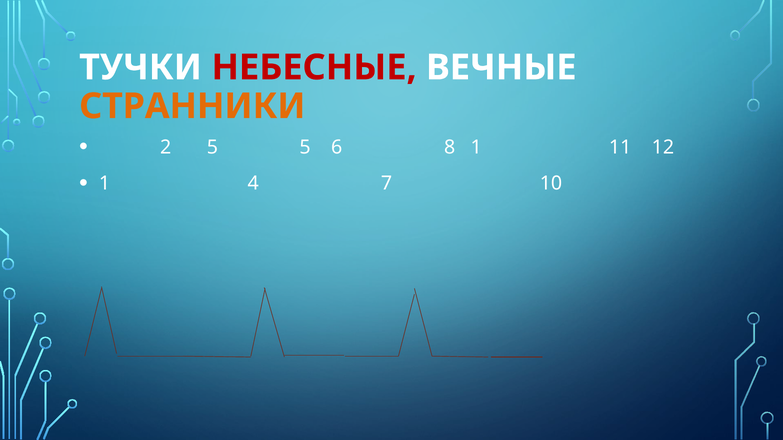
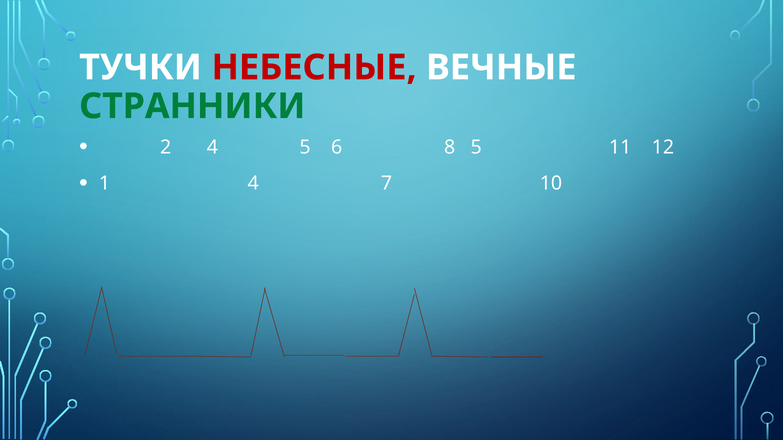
СТРАННИКИ colour: orange -> green (192, 106)
2 5: 5 -> 4 (212, 147)
8 1: 1 -> 5 (476, 147)
